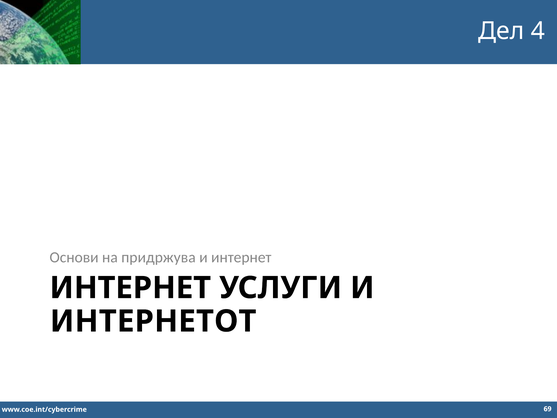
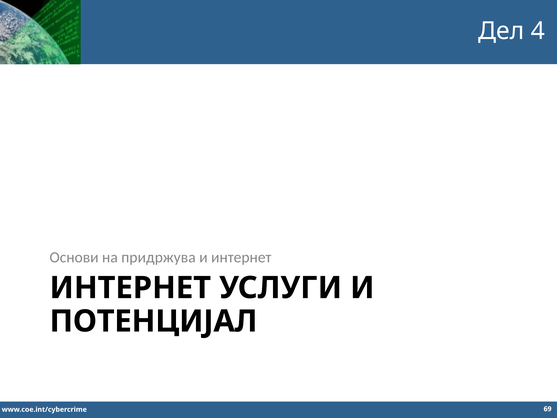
ИНТЕРНЕТОТ: ИНТЕРНЕТОТ -> ПОТЕНЦИЈАЛ (153, 321)
